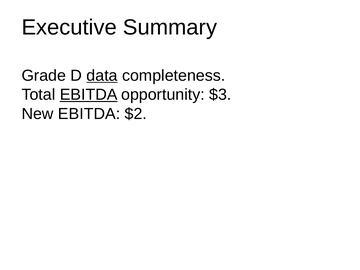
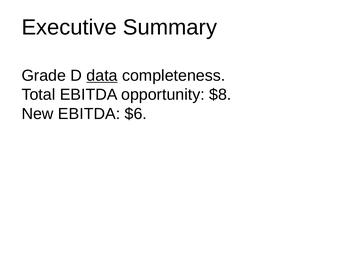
EBITDA underline: present -> none (89, 95)
$3: $3 -> $8 (220, 95)
$2: $2 -> $6 (136, 114)
